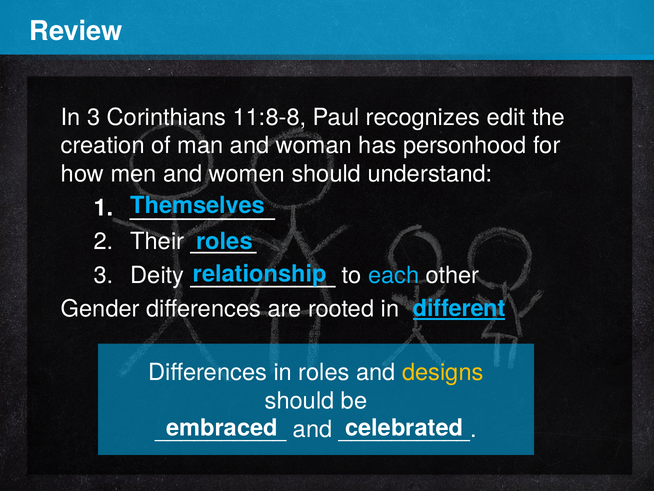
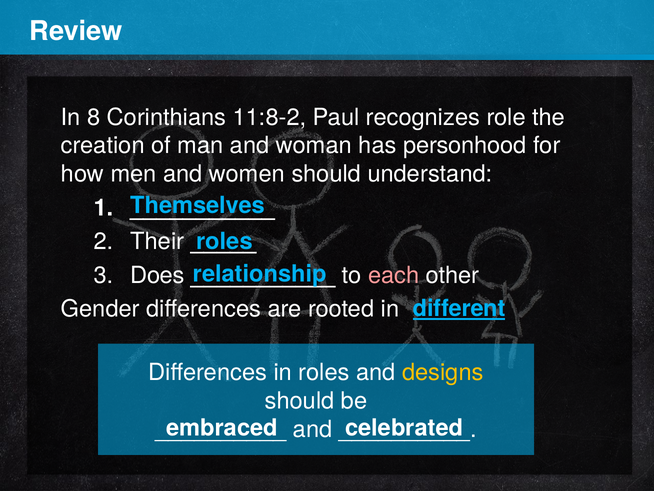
In 3: 3 -> 8 (94, 117)
11:8-8: 11:8-8 -> 11:8-2 (270, 117)
edit: edit -> role (506, 117)
Deity: Deity -> Does (157, 275)
each colour: light blue -> pink (394, 275)
